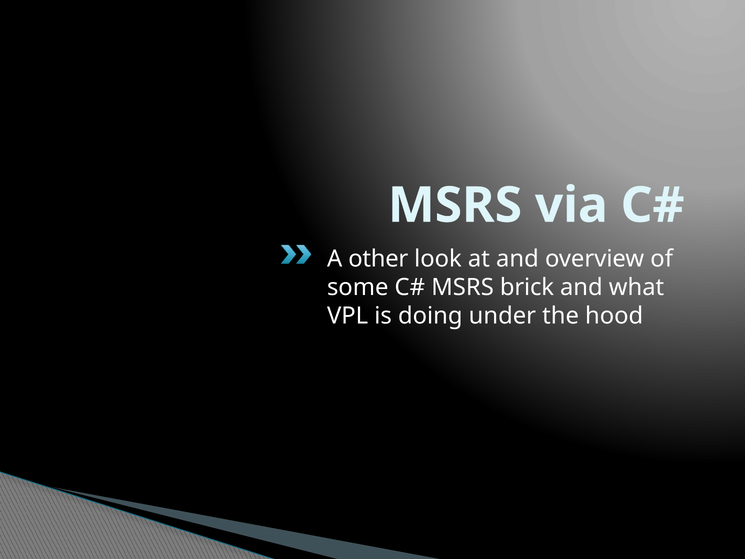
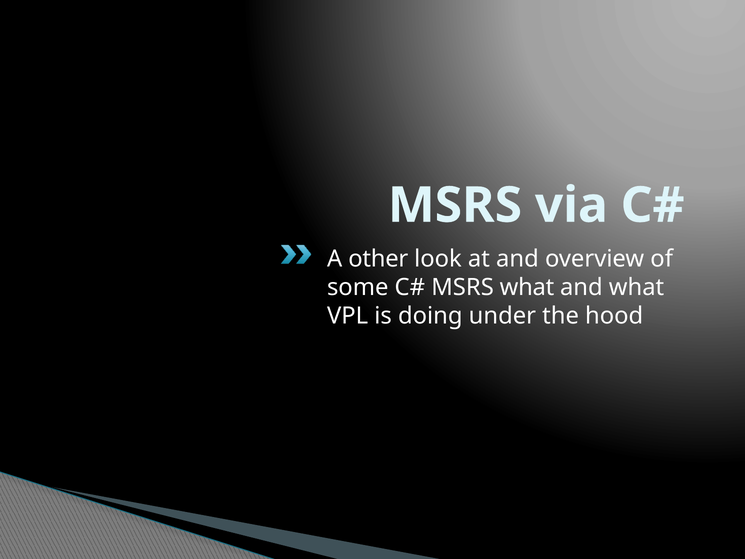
MSRS brick: brick -> what (527, 287)
